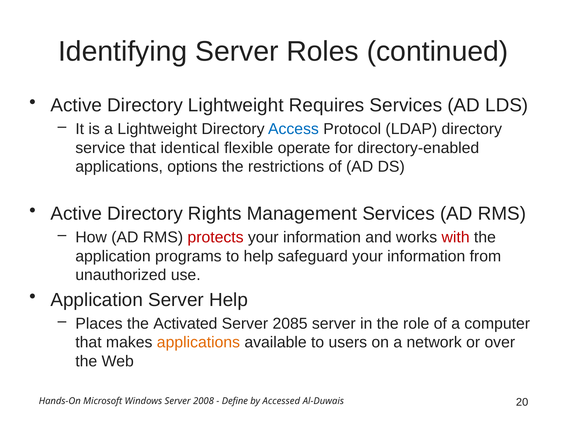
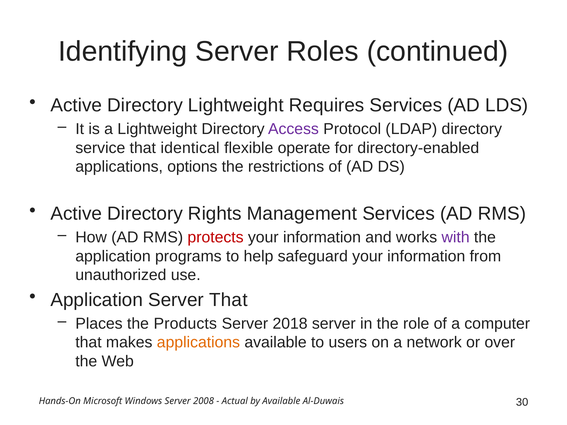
Access colour: blue -> purple (293, 129)
with colour: red -> purple (456, 237)
Server Help: Help -> That (228, 300)
Activated: Activated -> Products (185, 324)
2085: 2085 -> 2018 (290, 324)
Define: Define -> Actual (235, 401)
by Accessed: Accessed -> Available (281, 401)
20: 20 -> 30 (522, 402)
